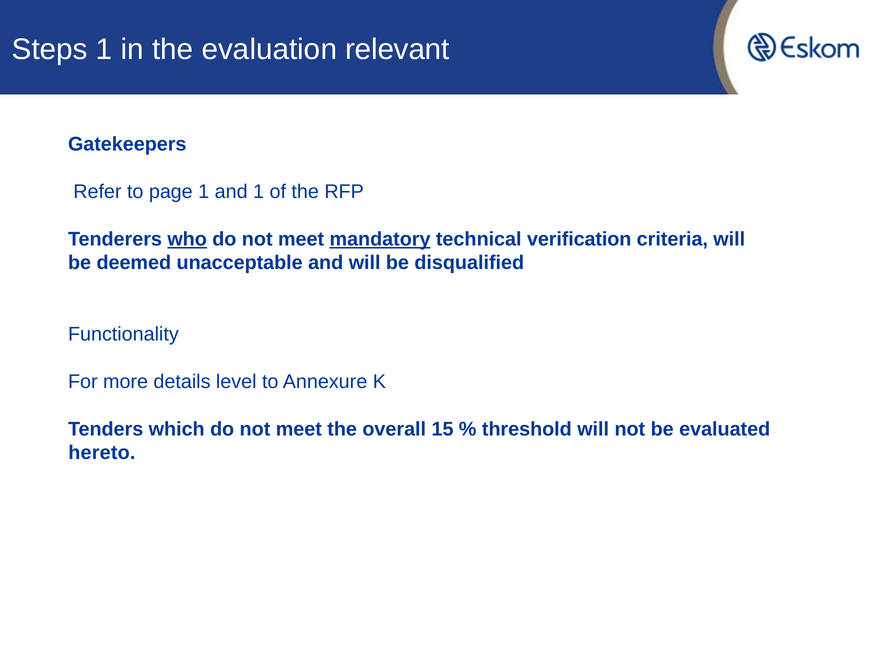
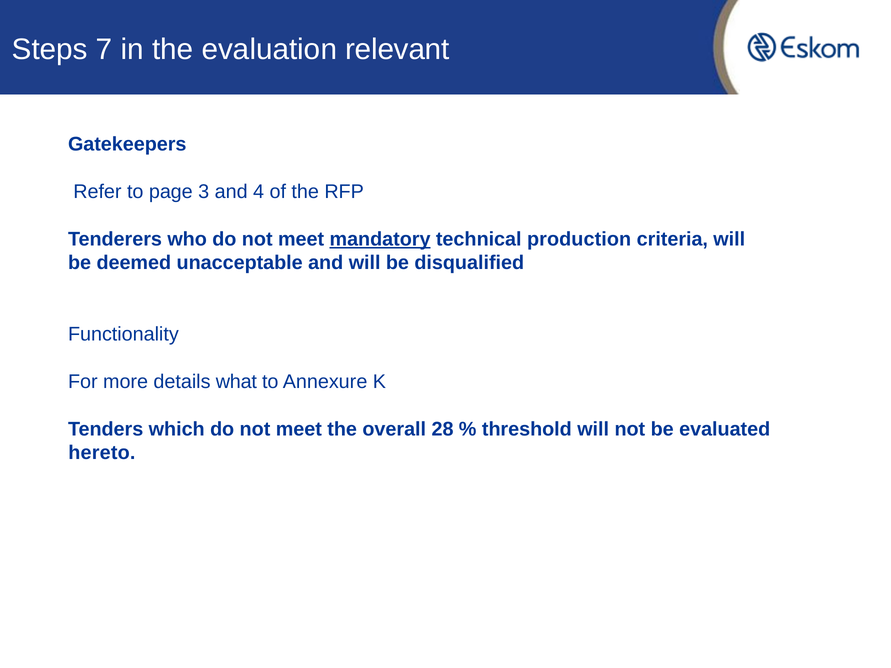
Steps 1: 1 -> 7 (104, 49)
page 1: 1 -> 3 (204, 192)
and 1: 1 -> 4 (259, 192)
who underline: present -> none (187, 239)
verification: verification -> production (579, 239)
level: level -> what (236, 382)
15: 15 -> 28 (443, 429)
